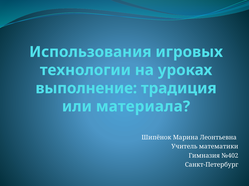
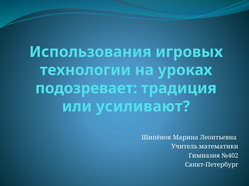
выполнение: выполнение -> подозревает (86, 89)
материала: материала -> усиливают (143, 107)
